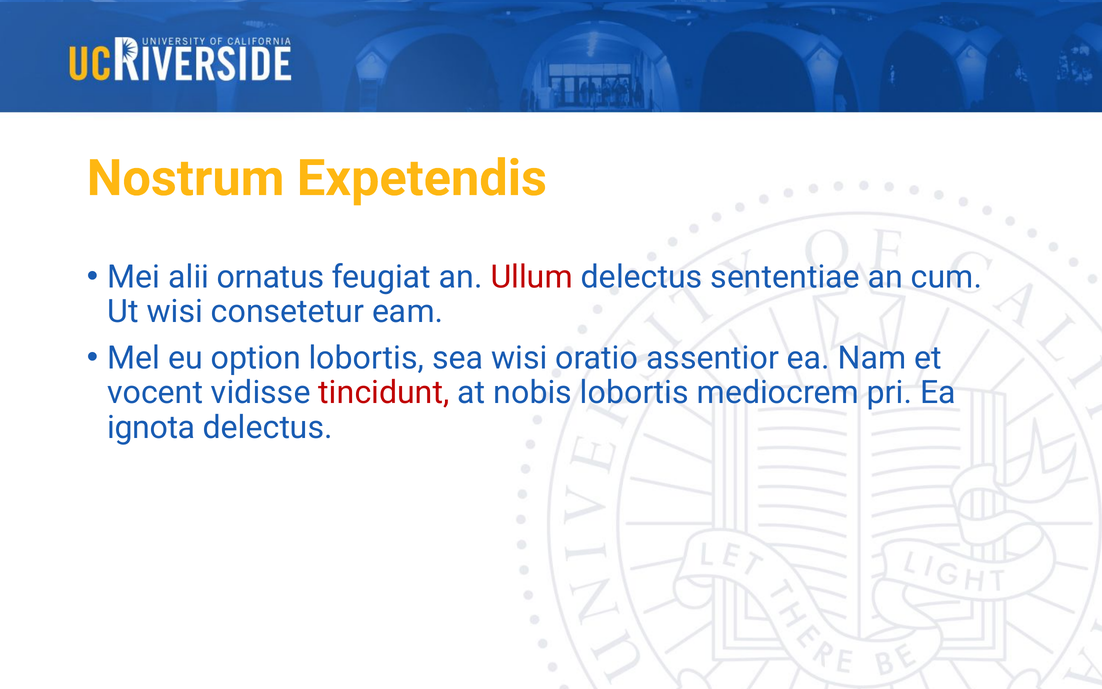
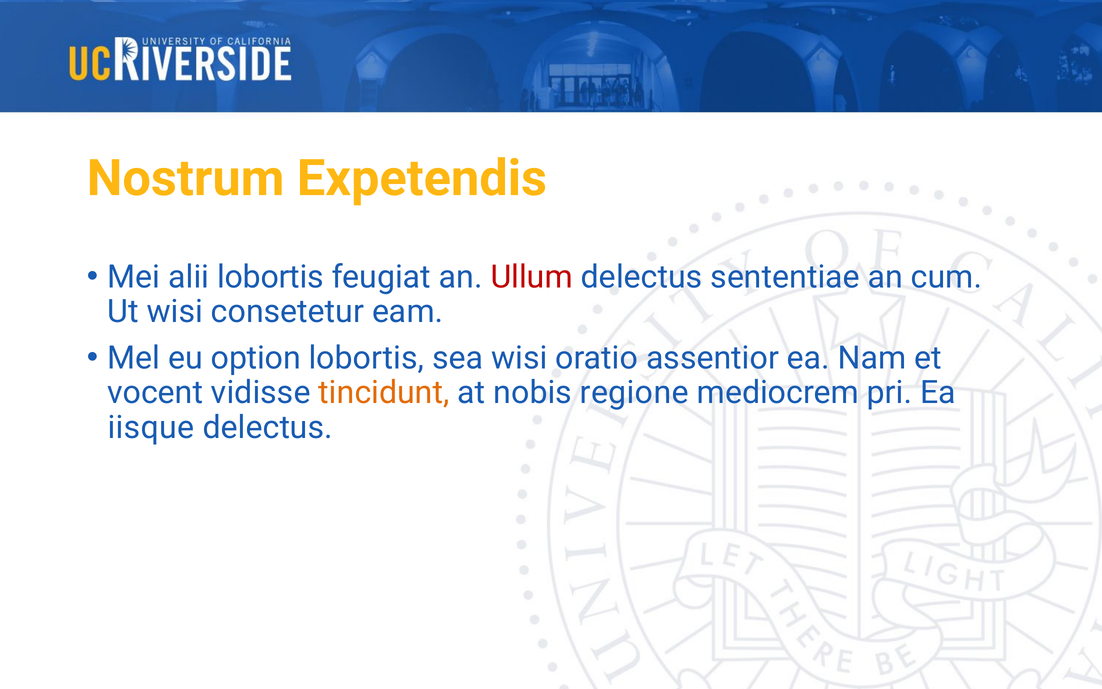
alii ornatus: ornatus -> lobortis (270, 277)
tincidunt colour: red -> orange (384, 393)
nobis lobortis: lobortis -> regione (634, 393)
ignota: ignota -> iisque (151, 427)
